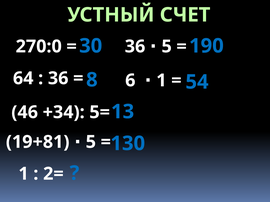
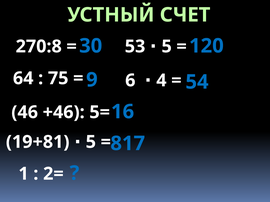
190: 190 -> 120 (206, 46)
30 36: 36 -> 53 (135, 47)
270:0: 270:0 -> 270:8 (39, 47)
36: 36 -> 75 (58, 78)
8: 8 -> 9 (92, 80)
6 1: 1 -> 4 (161, 81)
+34: +34 -> +46 (64, 112)
13: 13 -> 16 (123, 112)
130: 130 -> 817 (128, 144)
